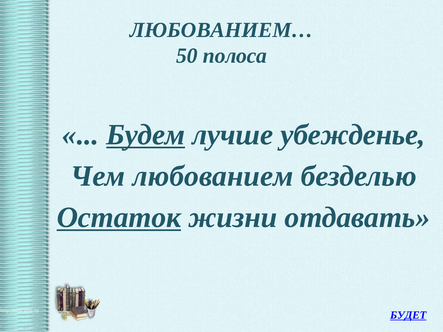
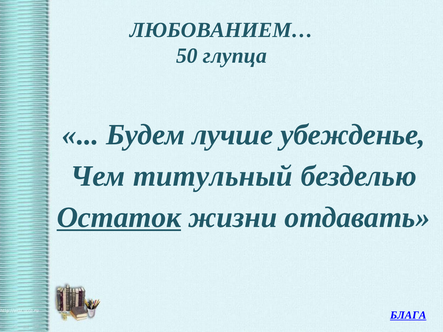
полоса: полоса -> глупца (235, 56)
Будем underline: present -> none (146, 135)
любованием: любованием -> титульный (213, 176)
БУДЕТ: БУДЕТ -> БЛАГА (408, 315)
